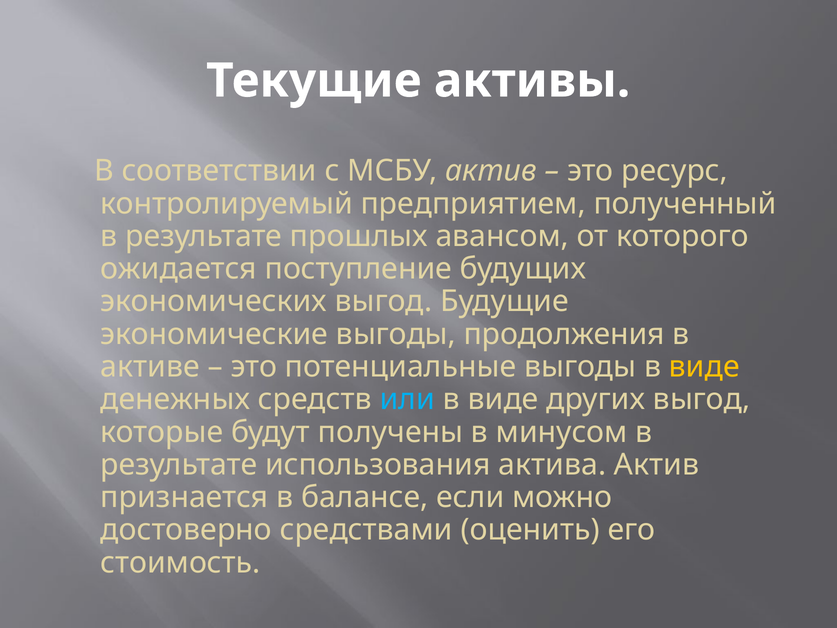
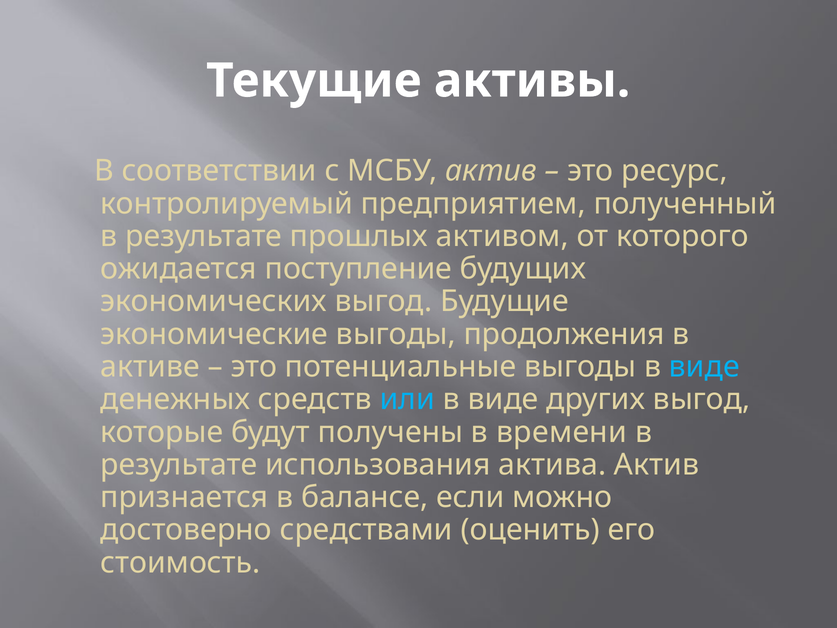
авансом: авансом -> активом (502, 236)
виде colour: yellow -> light blue (704, 367)
минусом: минусом -> времени (562, 432)
